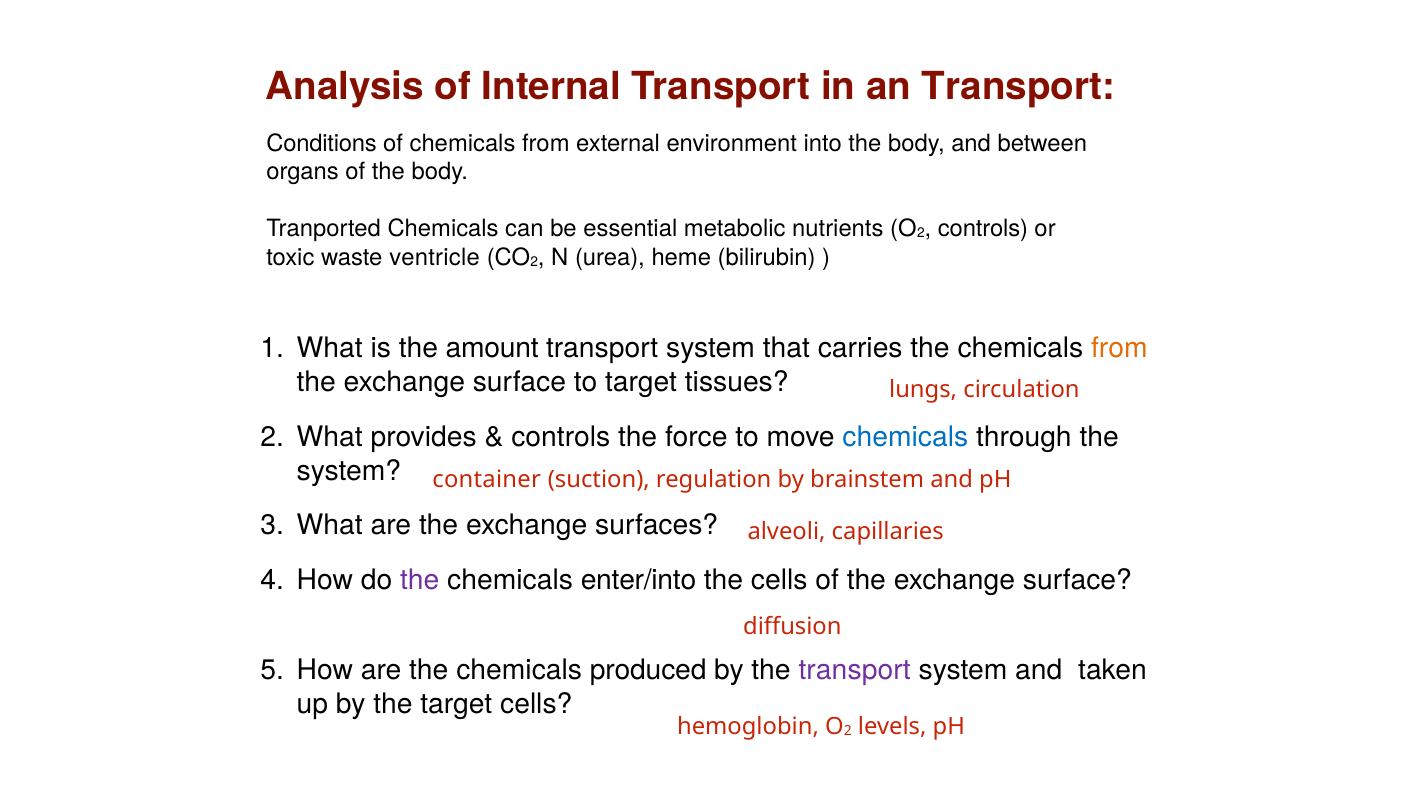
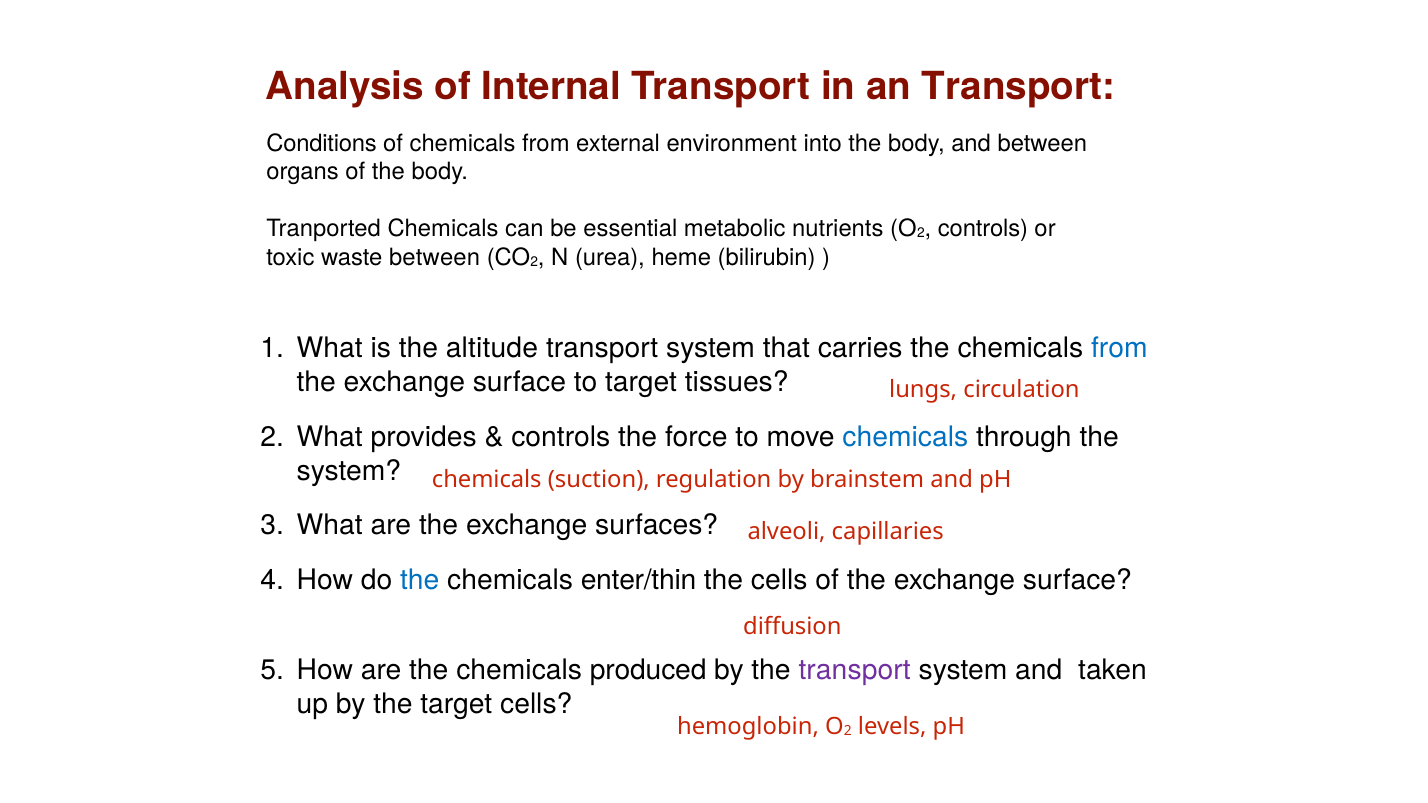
waste ventricle: ventricle -> between (435, 257)
amount: amount -> altitude (492, 348)
from colour: orange -> blue (1119, 348)
container: container -> chemicals (487, 480)
the colour: purple -> blue (420, 581)
enter/into: enter/into -> enter/thin (639, 581)
